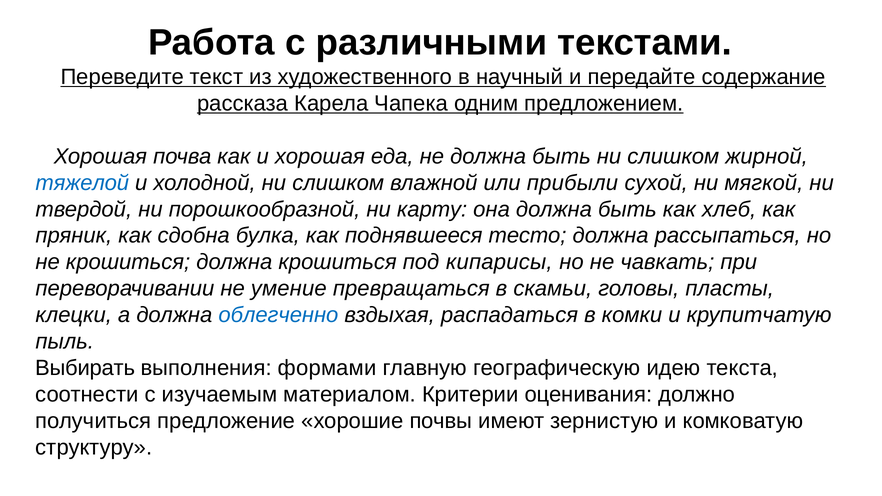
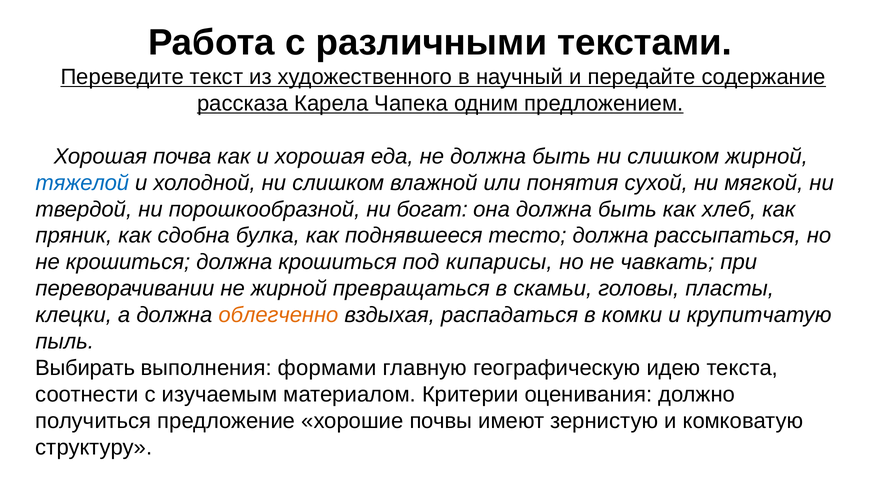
прибыли: прибыли -> понятия (573, 183)
карту: карту -> богат (432, 209)
не умение: умение -> жирной (289, 289)
облегченно colour: blue -> orange (278, 315)
